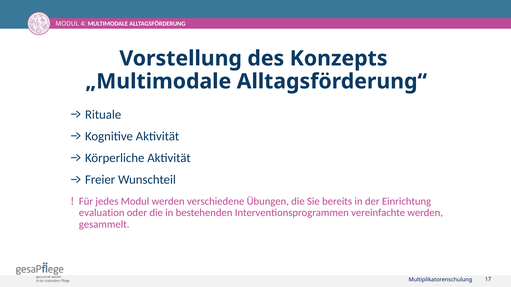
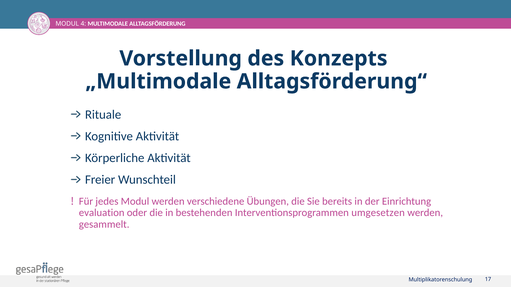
vereinfachte: vereinfachte -> umgesetzen (378, 213)
